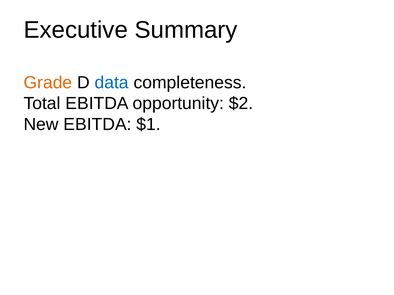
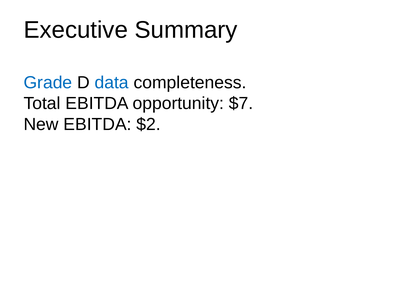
Grade colour: orange -> blue (48, 83)
$2: $2 -> $7 (241, 104)
$1: $1 -> $2 (149, 125)
